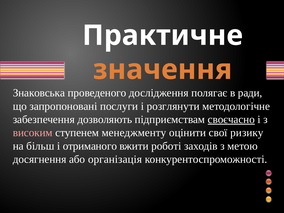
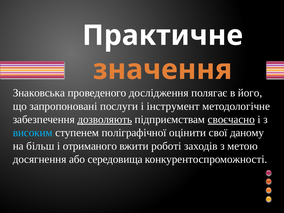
ради: ради -> його (250, 93)
розглянути: розглянути -> інструмент (173, 106)
дозволяють underline: none -> present (105, 119)
високим colour: pink -> light blue (33, 133)
менеджменту: менеджменту -> поліграфічної (134, 133)
ризику: ризику -> даному (247, 133)
організація: організація -> середовища (115, 159)
